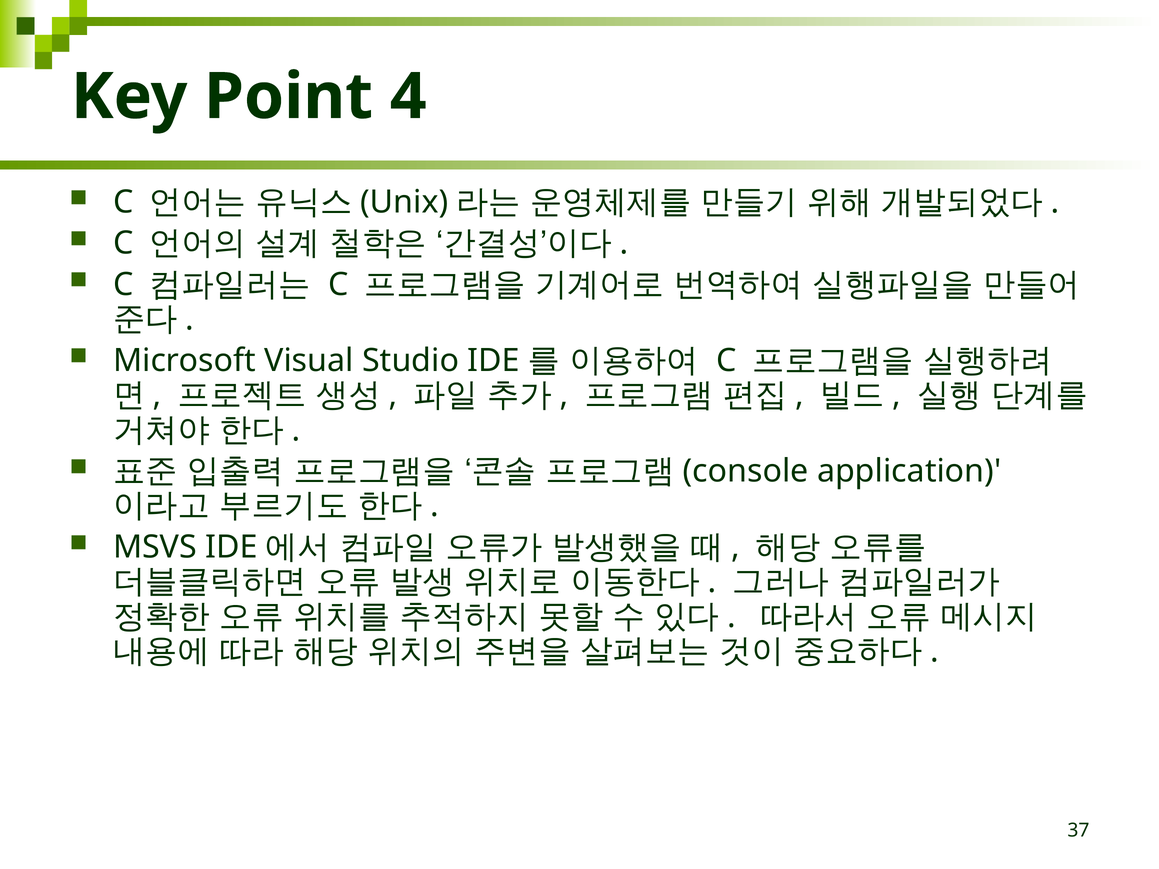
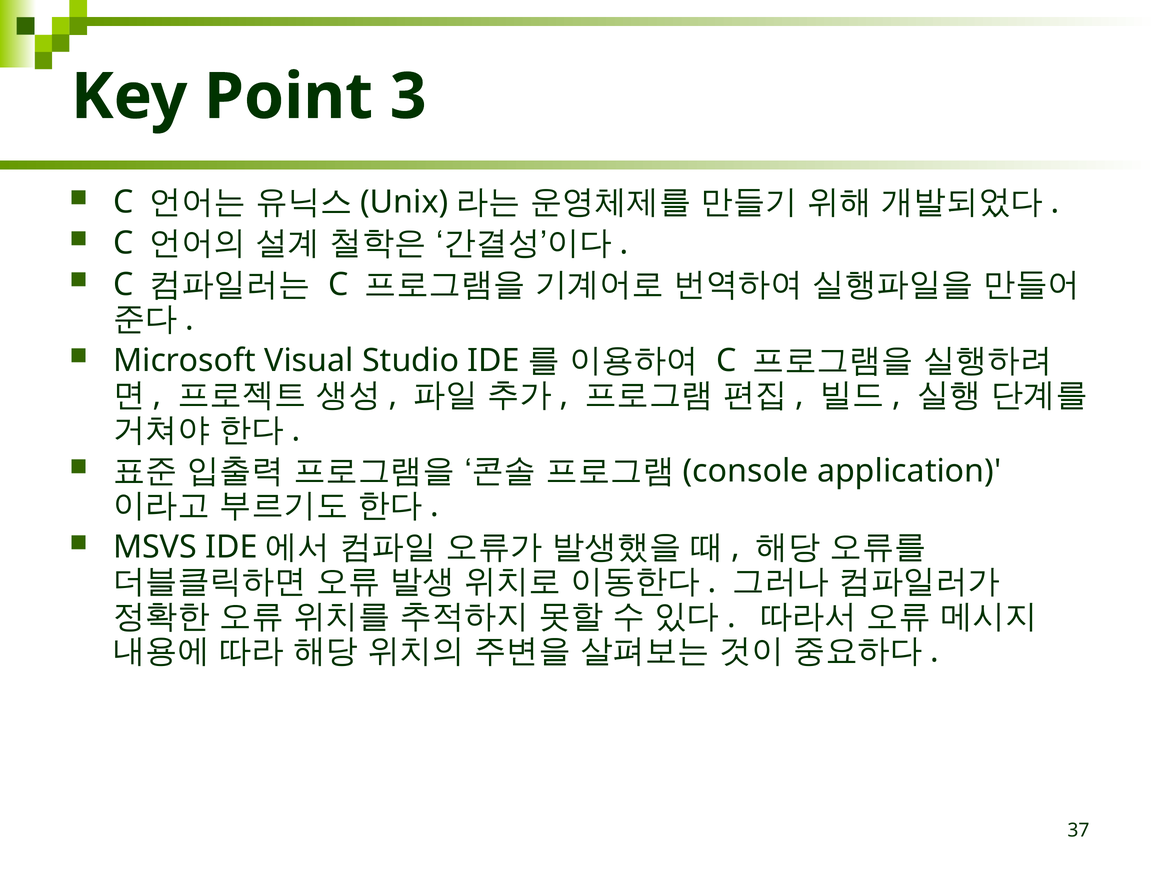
4: 4 -> 3 (408, 97)
